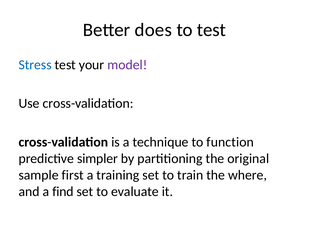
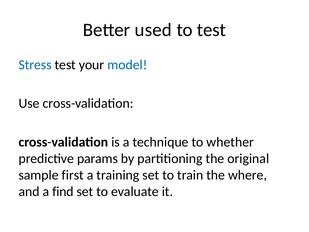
does: does -> used (153, 30)
model colour: purple -> blue (127, 65)
function: function -> whether (230, 142)
simpler: simpler -> params (97, 158)
